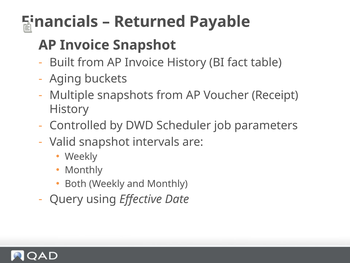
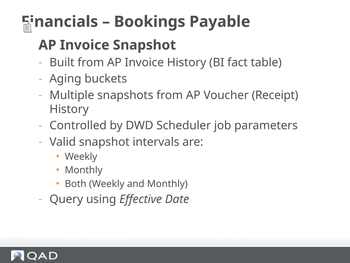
Returned: Returned -> Bookings (150, 22)
